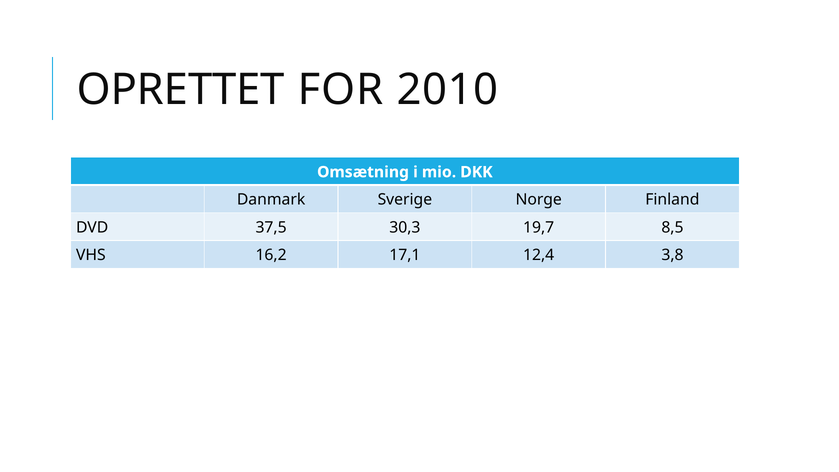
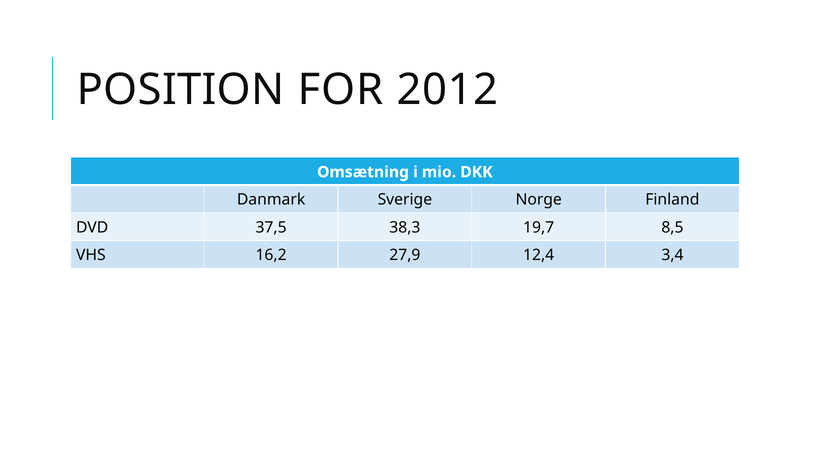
OPRETTET: OPRETTET -> POSITION (181, 90)
2010: 2010 -> 2012 (447, 90)
30,3: 30,3 -> 38,3 (405, 227)
17,1: 17,1 -> 27,9 (405, 255)
3,8: 3,8 -> 3,4 (672, 255)
